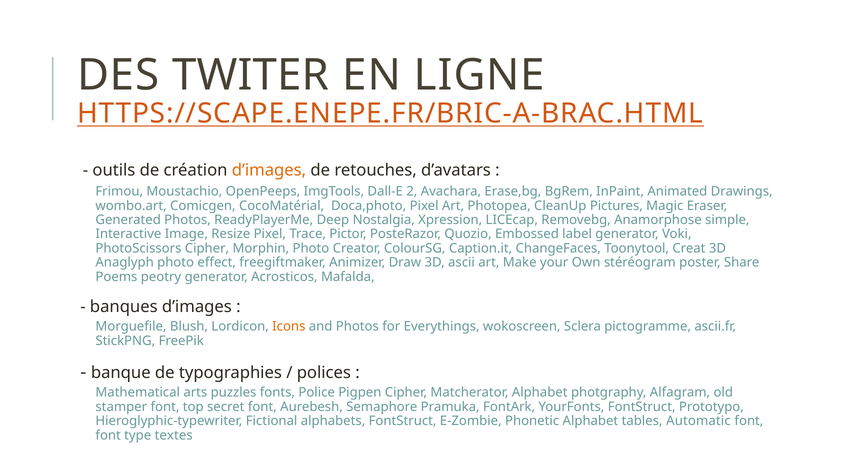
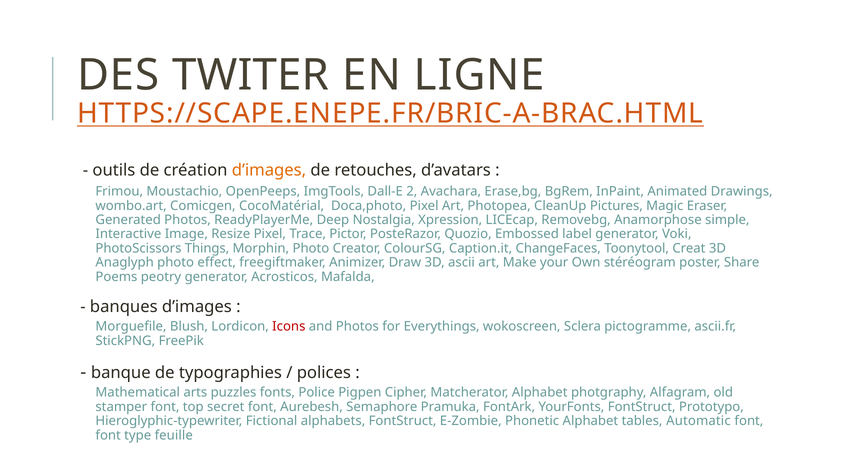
PhotoScissors Cipher: Cipher -> Things (207, 248)
Icons colour: orange -> red (289, 327)
textes: textes -> feuille (174, 435)
